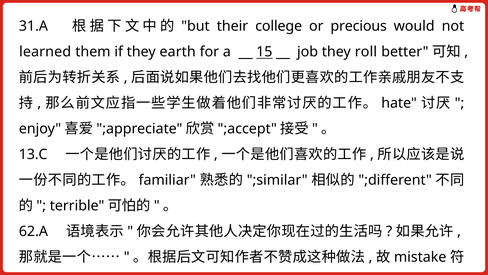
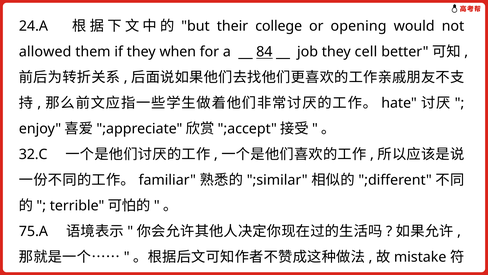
31.A: 31.A -> 24.A (33, 26)
precious: precious -> opening (359, 26)
learned: learned -> allowed (45, 52)
earth: earth -> when (178, 52)
15: 15 -> 84 (264, 52)
roll: roll -> cell (366, 52)
13.C: 13.C -> 32.C (33, 154)
62.A: 62.A -> 75.A (33, 231)
